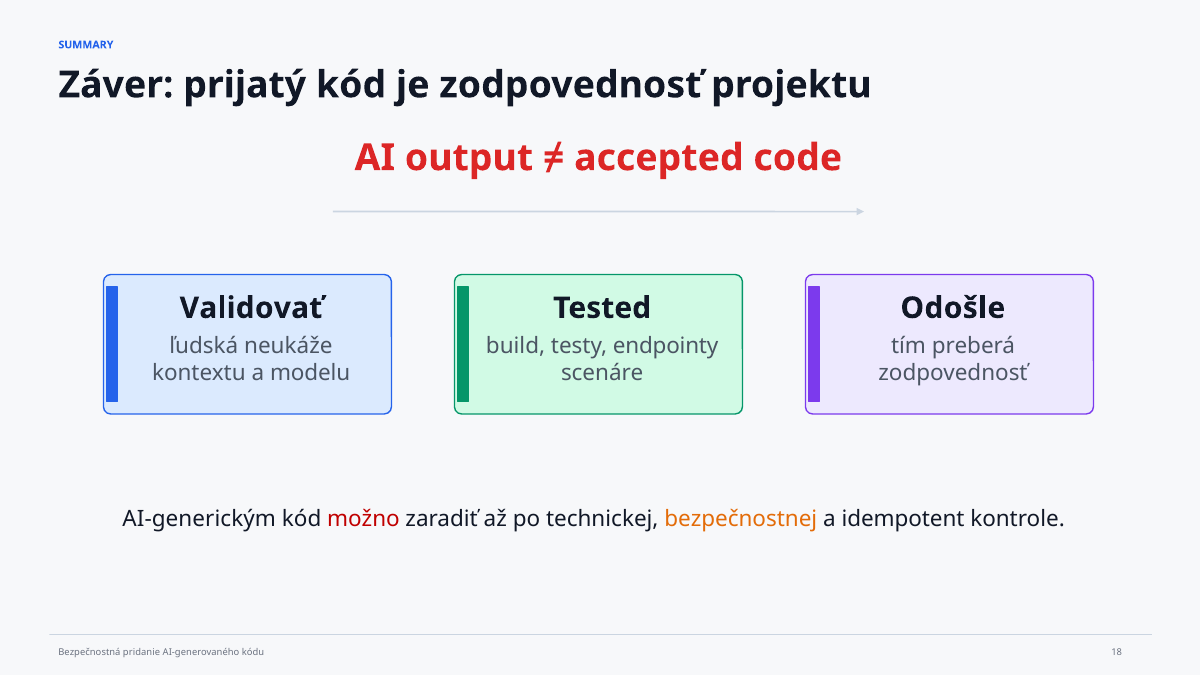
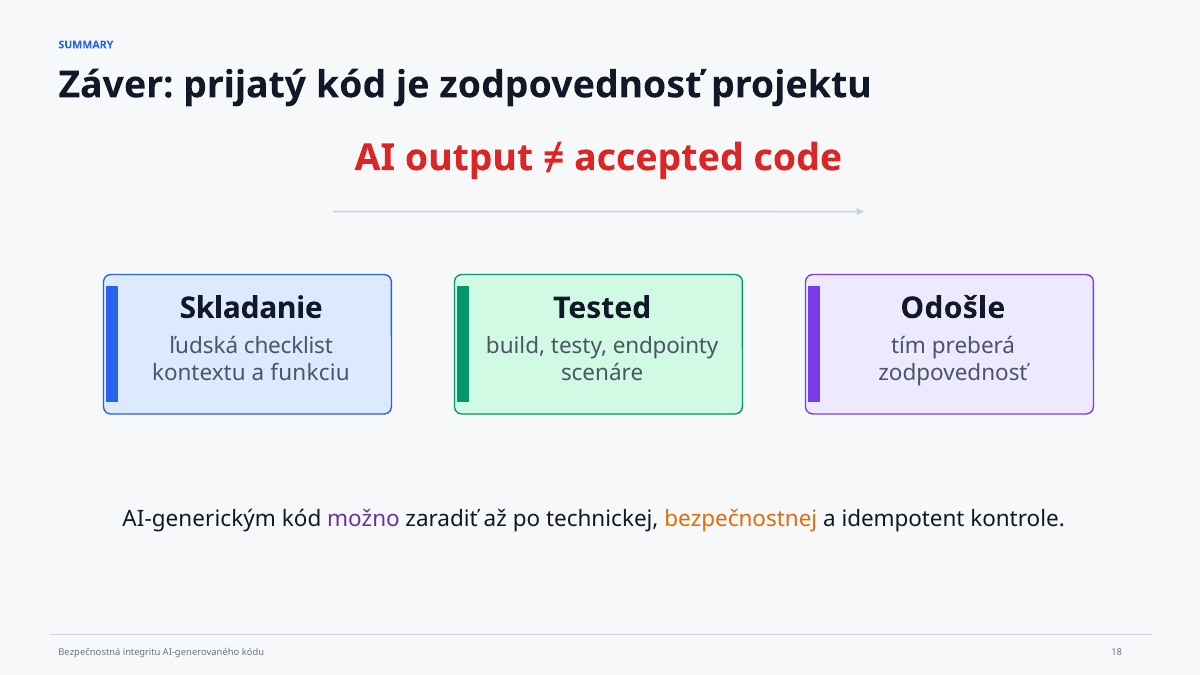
Validovať: Validovať -> Skladanie (251, 308)
neukáže: neukáže -> checklist (288, 346)
modelu: modelu -> funkciu (310, 373)
možno colour: red -> purple (363, 519)
pridanie: pridanie -> integritu (142, 652)
